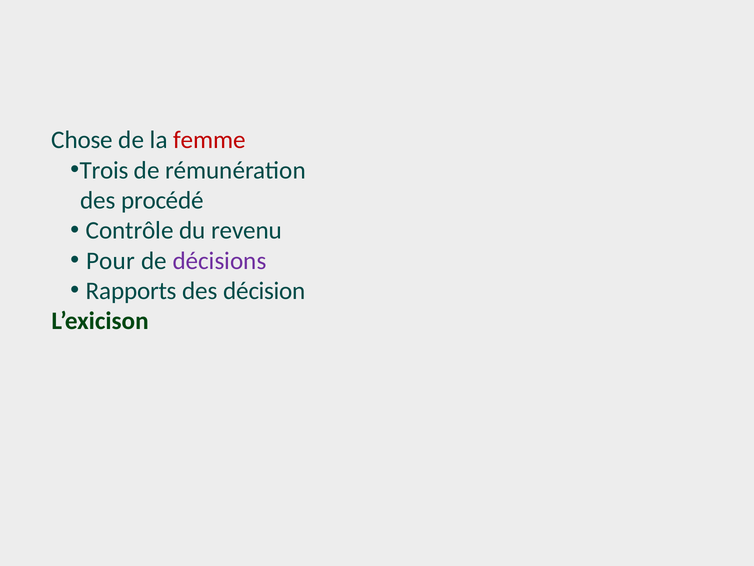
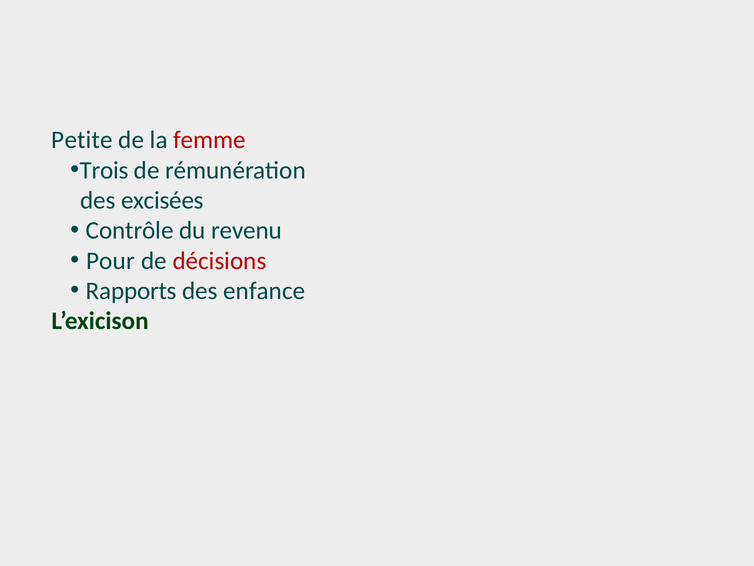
Chose: Chose -> Petite (82, 140)
procédé: procédé -> excisées (162, 200)
décisions colour: purple -> red (220, 261)
décision: décision -> enfance (264, 291)
